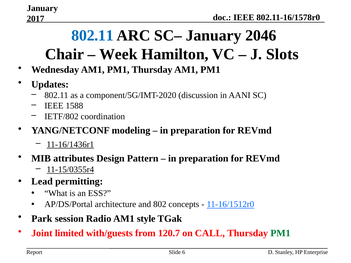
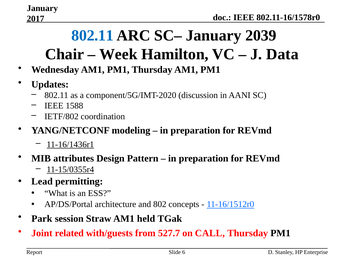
2046: 2046 -> 2039 (261, 36)
Slots: Slots -> Data (282, 54)
Radio: Radio -> Straw (99, 219)
style: style -> held (146, 219)
limited: limited -> related (69, 233)
120.7: 120.7 -> 527.7 (169, 233)
PM1 colour: green -> black (280, 233)
